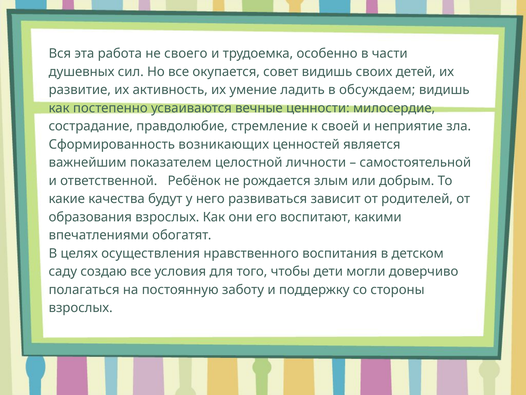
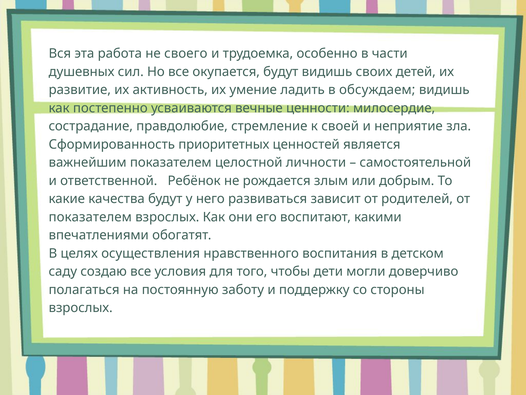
окупается совет: совет -> будут (281, 72)
возникающих: возникающих -> приоритетных (224, 144)
образования: образования -> показателем (90, 217)
